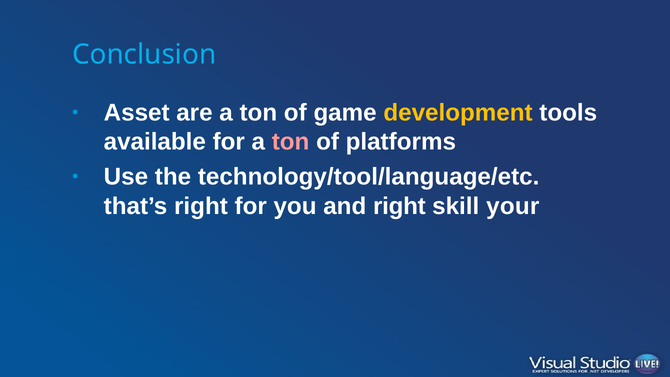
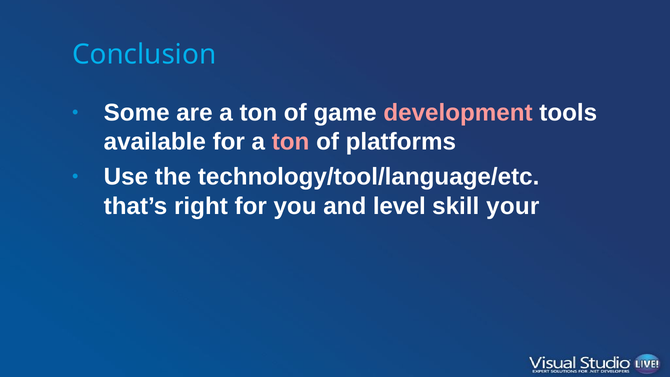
Asset: Asset -> Some (137, 113)
development colour: yellow -> pink (458, 113)
and right: right -> level (399, 206)
